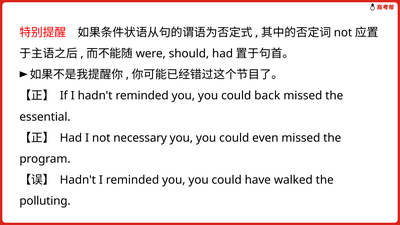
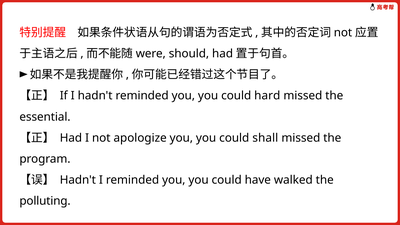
back: back -> hard (267, 96)
necessary: necessary -> apologize (140, 138)
even: even -> shall (265, 138)
